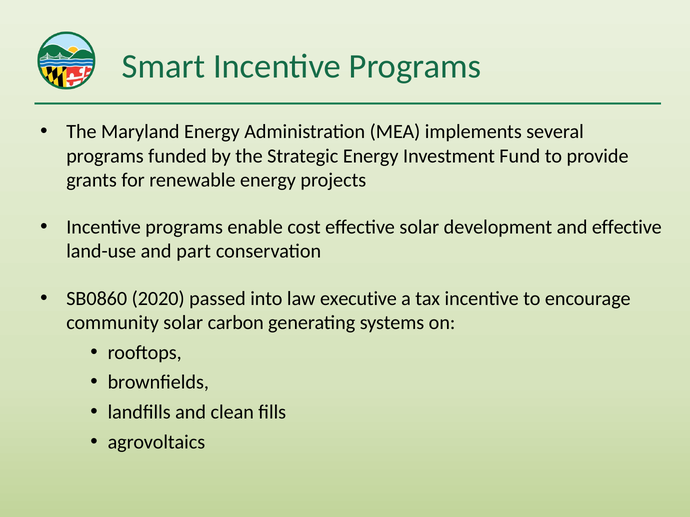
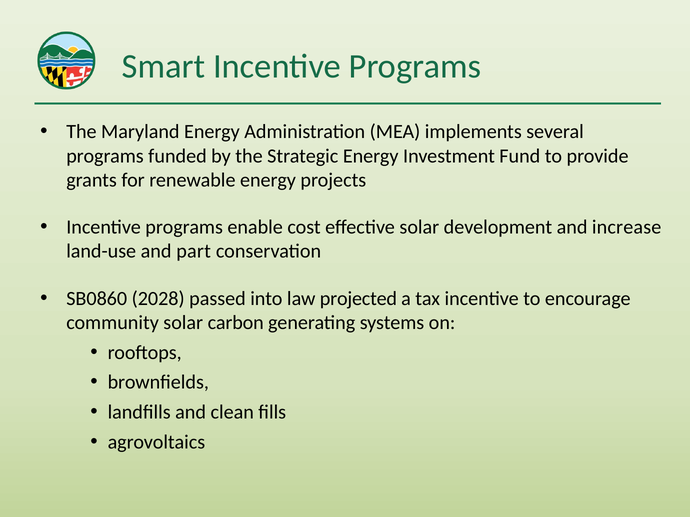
and effective: effective -> increase (627, 227)
2020: 2020 -> 2028 (158, 299)
executive: executive -> projected (358, 299)
